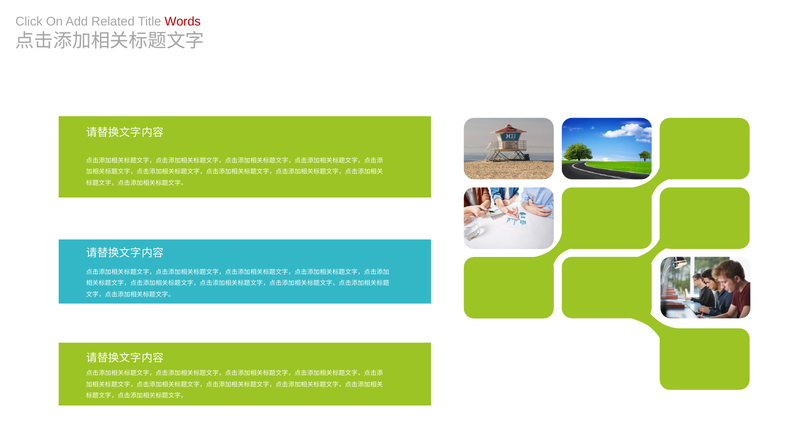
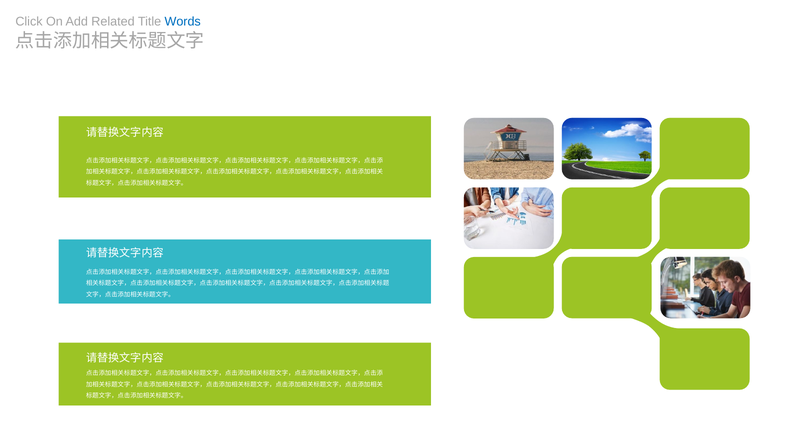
Words colour: red -> blue (183, 22)
